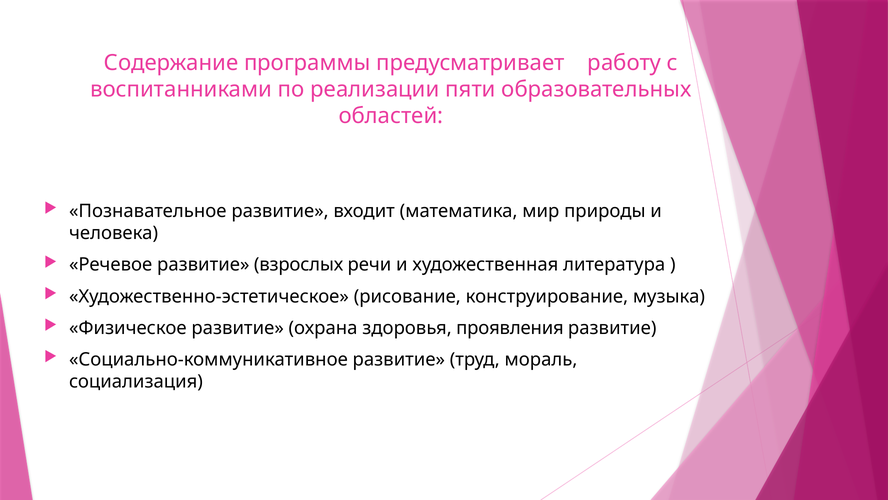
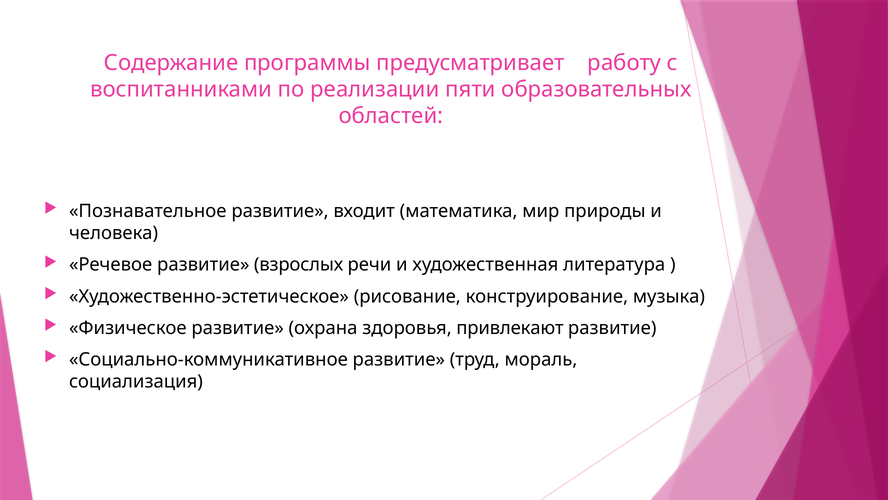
проявления: проявления -> привлекают (510, 328)
